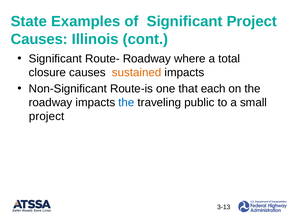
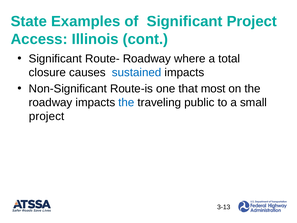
Causes: Causes -> Access (39, 39)
sustained colour: orange -> blue (137, 72)
each: each -> most (213, 89)
